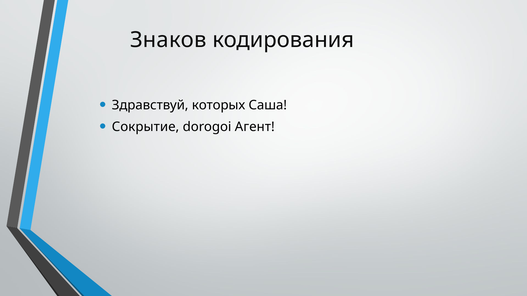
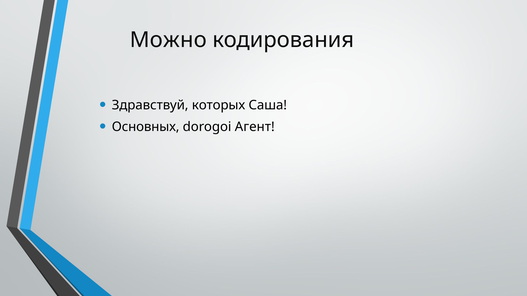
Знаков: Знаков -> Можно (168, 40)
Сокрытие: Сокрытие -> Основных (146, 127)
